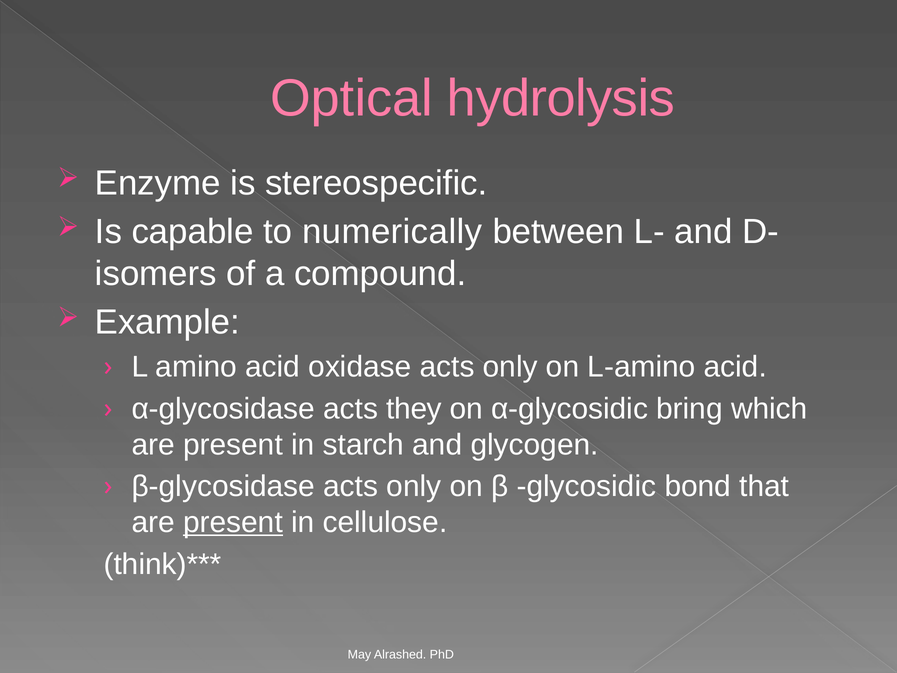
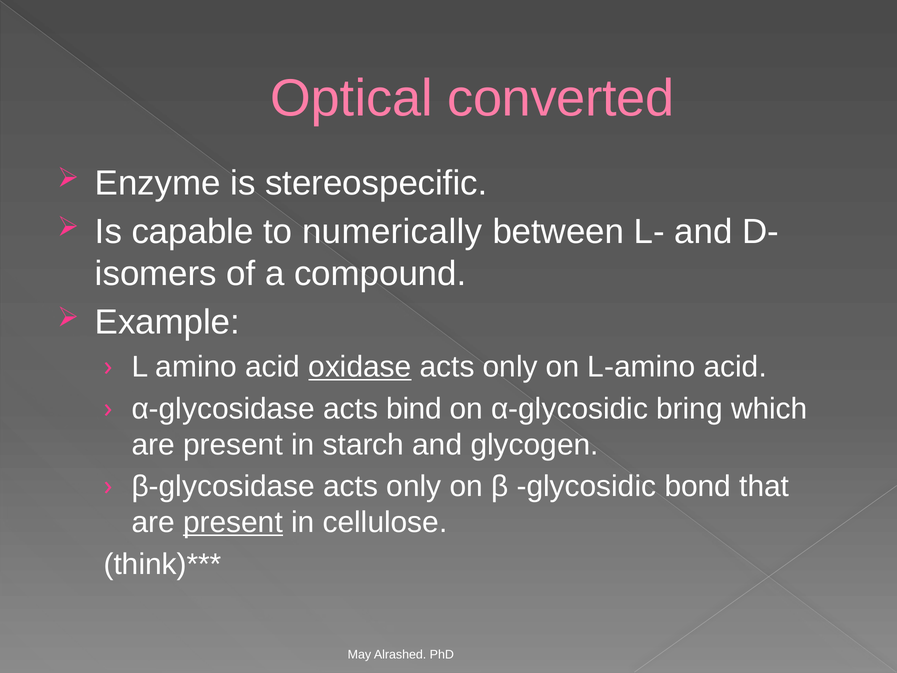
hydrolysis: hydrolysis -> converted (561, 98)
oxidase underline: none -> present (360, 367)
they: they -> bind (414, 409)
